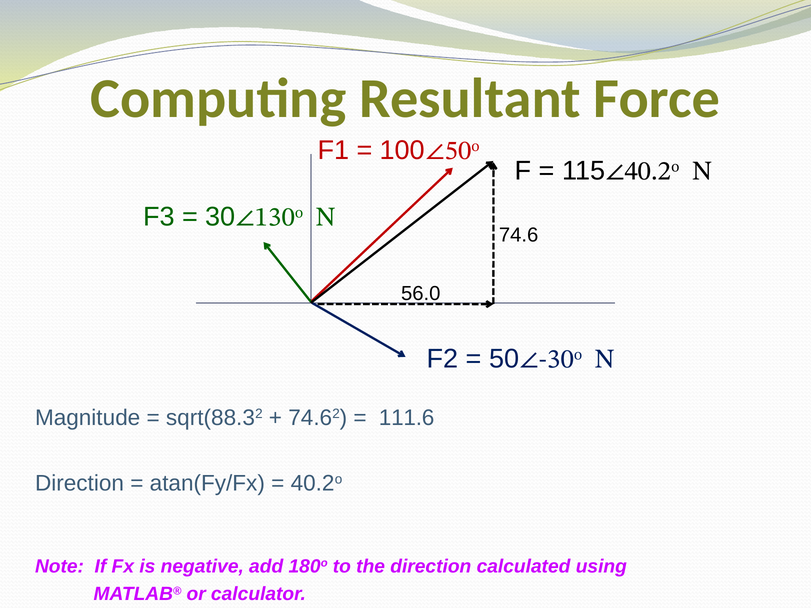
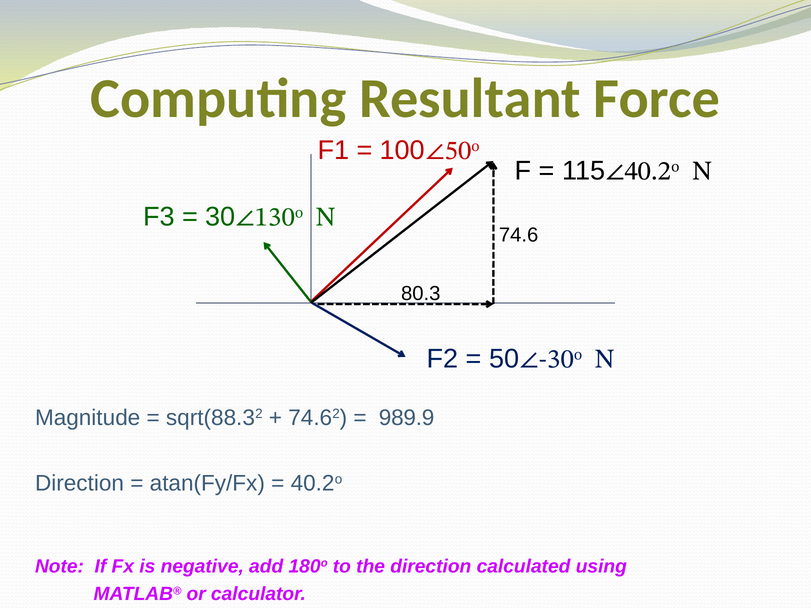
56.0: 56.0 -> 80.3 (421, 294)
111.6: 111.6 -> 989.9 (407, 418)
